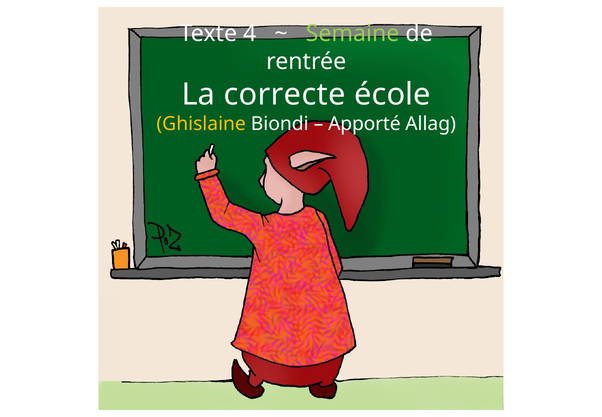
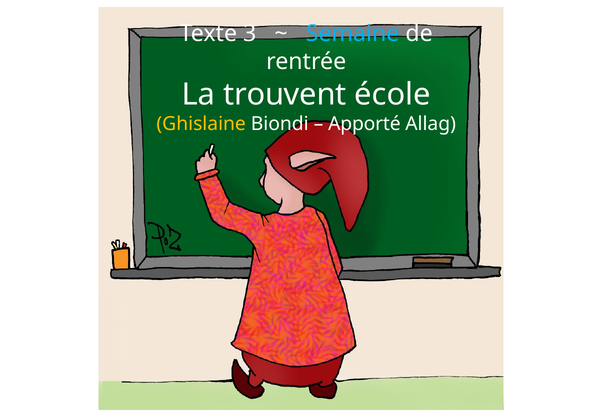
4: 4 -> 3 (250, 34)
Semaine colour: light green -> light blue (353, 34)
correcte: correcte -> trouvent (285, 94)
